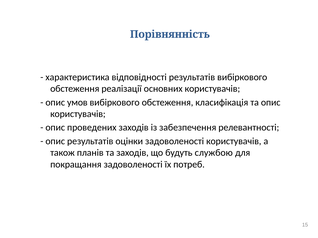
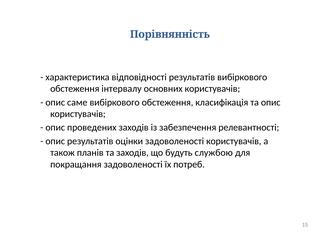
реалізації: реалізації -> інтервалу (122, 89)
умов: умов -> саме (77, 103)
